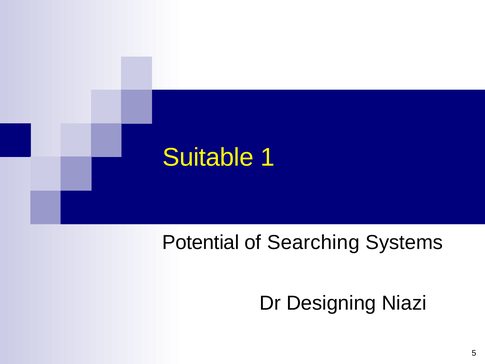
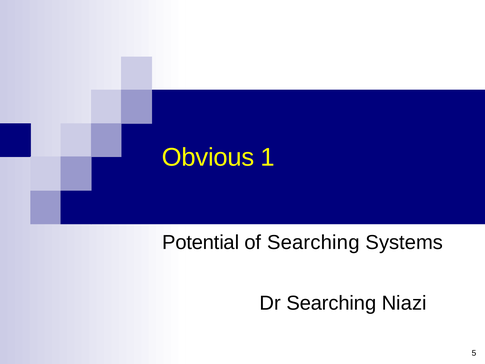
Suitable: Suitable -> Obvious (208, 157)
Dr Designing: Designing -> Searching (331, 303)
